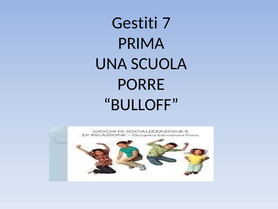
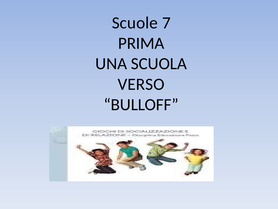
Gestiti: Gestiti -> Scuole (135, 23)
PORRE: PORRE -> VERSO (141, 84)
